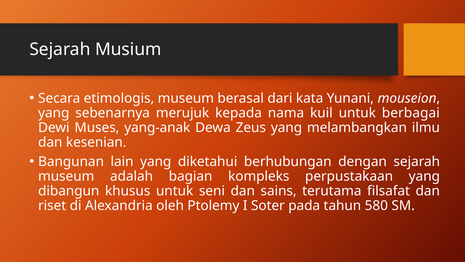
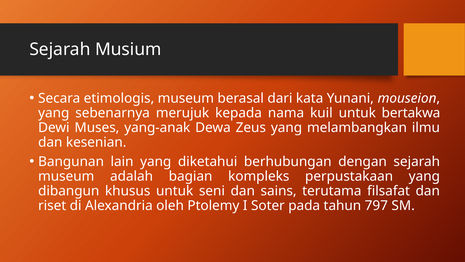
berbagai: berbagai -> bertakwa (411, 113)
580: 580 -> 797 (376, 205)
